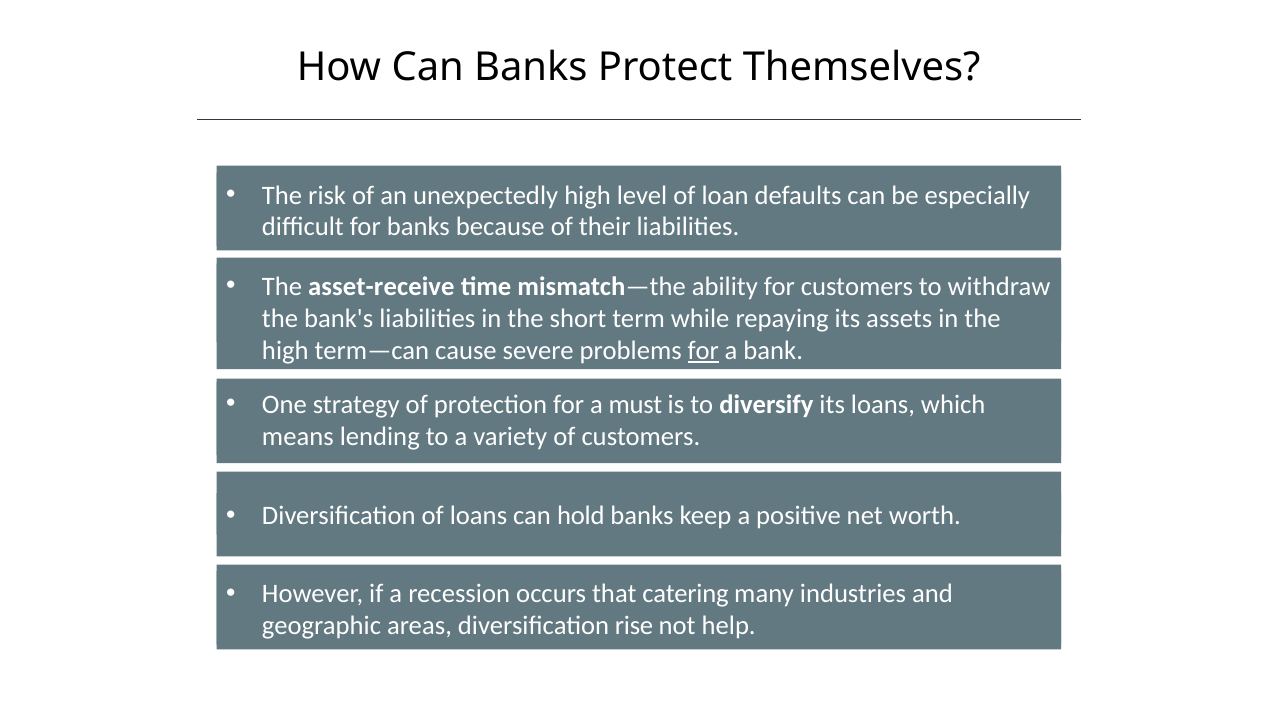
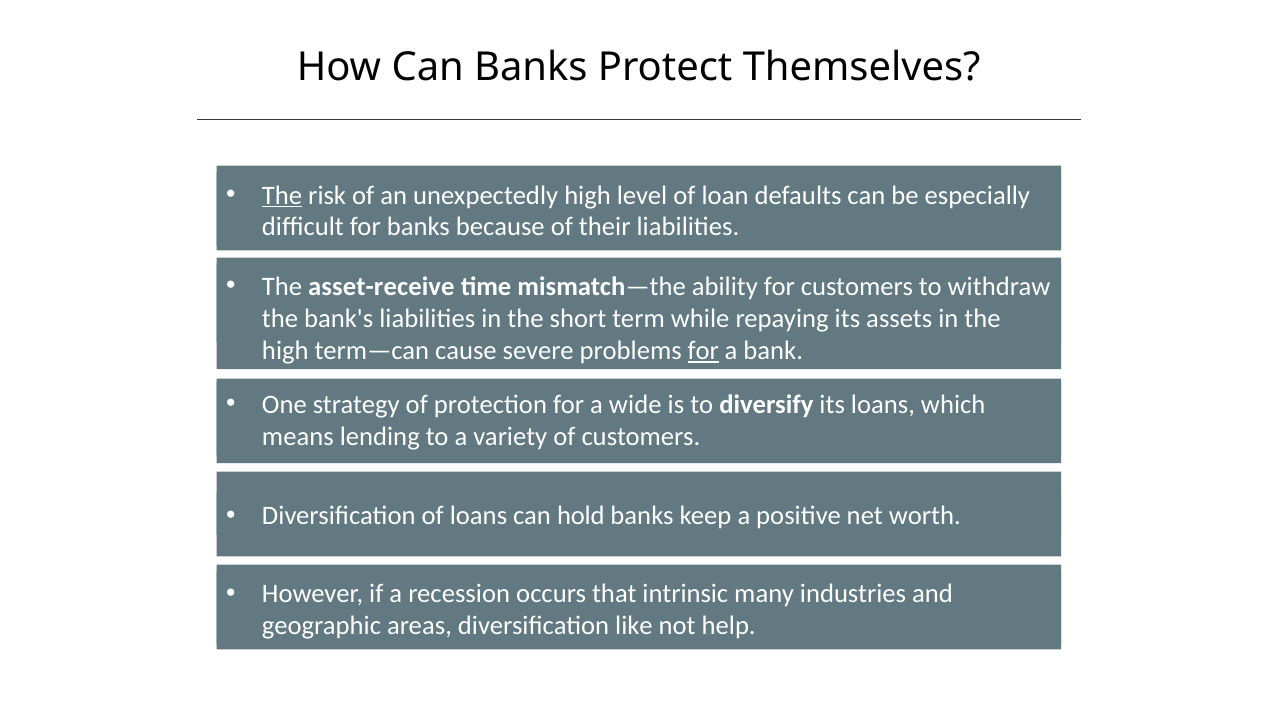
The underline: none -> present (282, 195)
must: must -> wide (635, 404)
catering: catering -> intrinsic (685, 594)
rise: rise -> like (634, 626)
